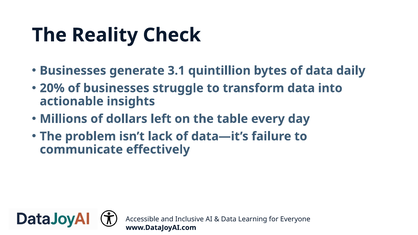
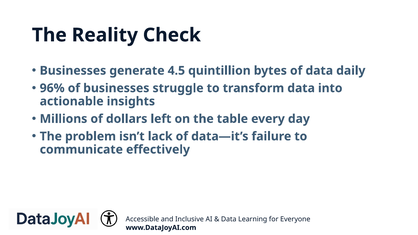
3.1: 3.1 -> 4.5 (176, 71)
20%: 20% -> 96% (52, 88)
